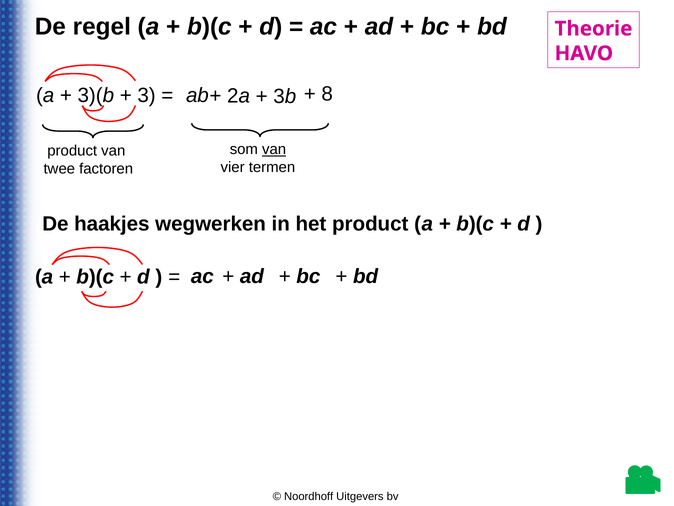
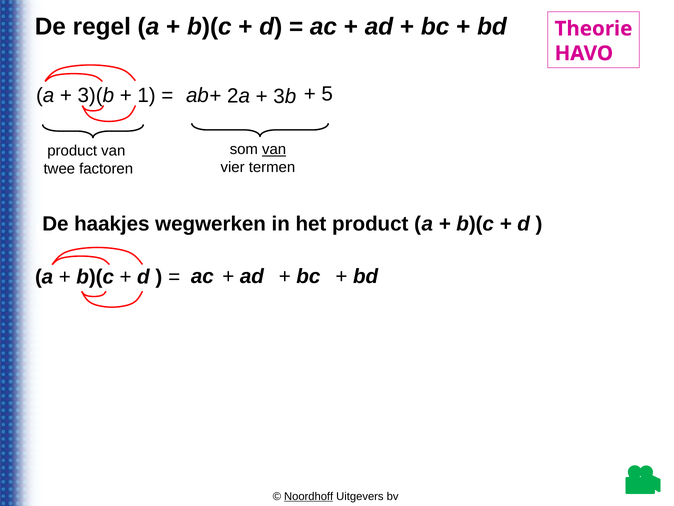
3: 3 -> 1 (147, 95)
8: 8 -> 5 (327, 94)
Noordhoff underline: none -> present (309, 496)
